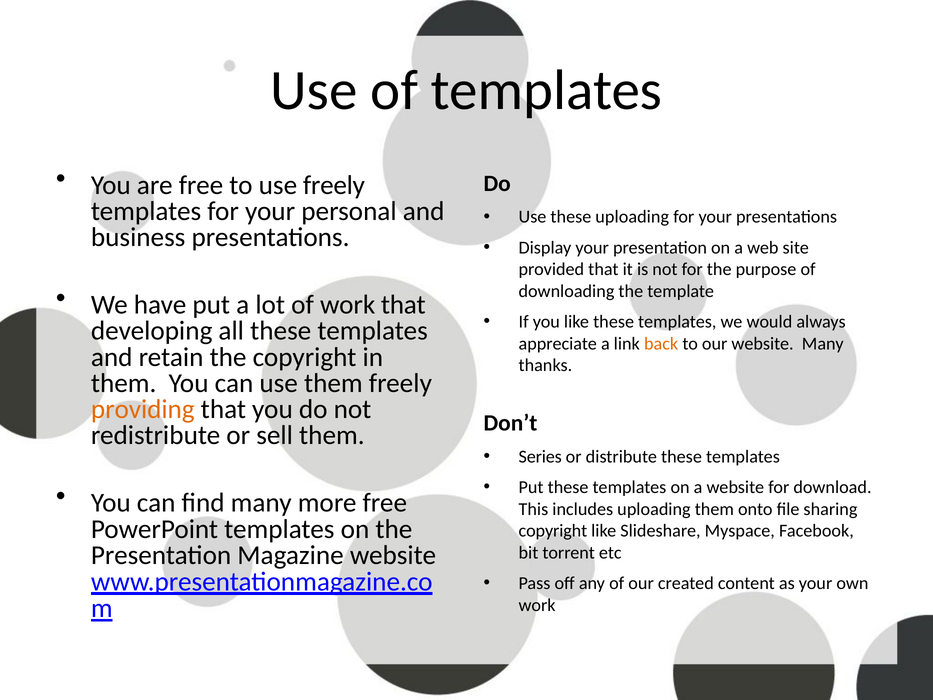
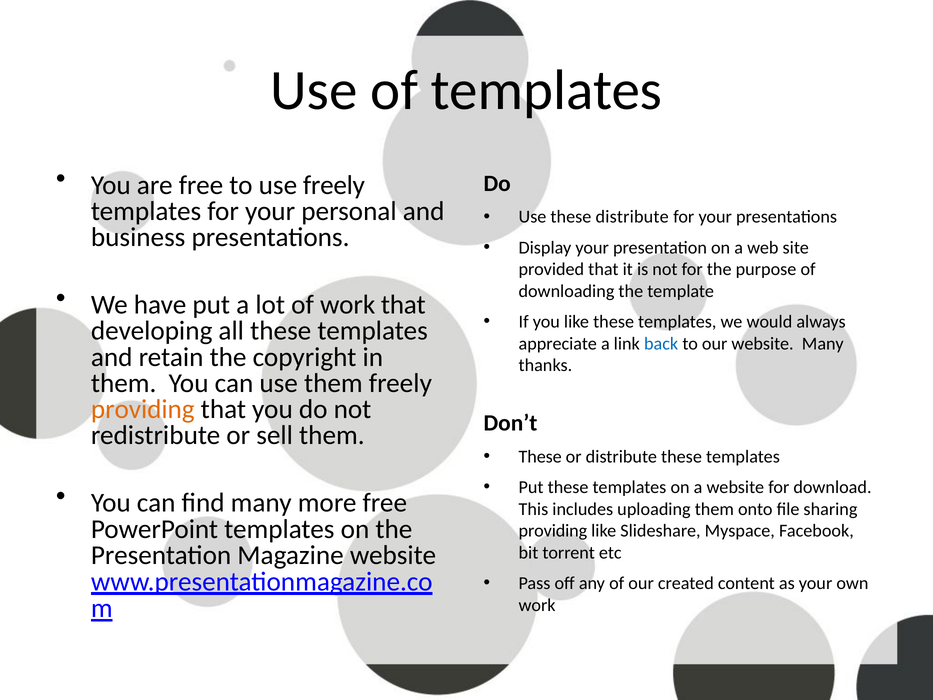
these uploading: uploading -> distribute (632, 217)
back colour: orange -> blue (661, 343)
Series: Series -> These (540, 456)
copyright: copyright -> providing (553, 531)
